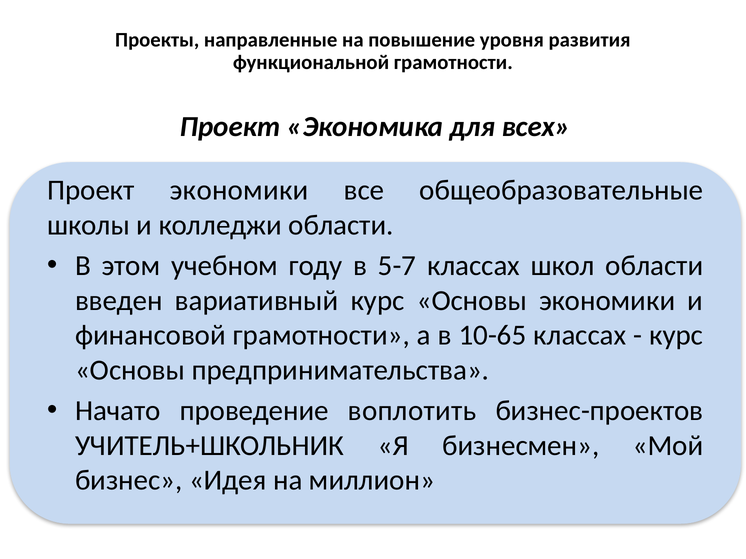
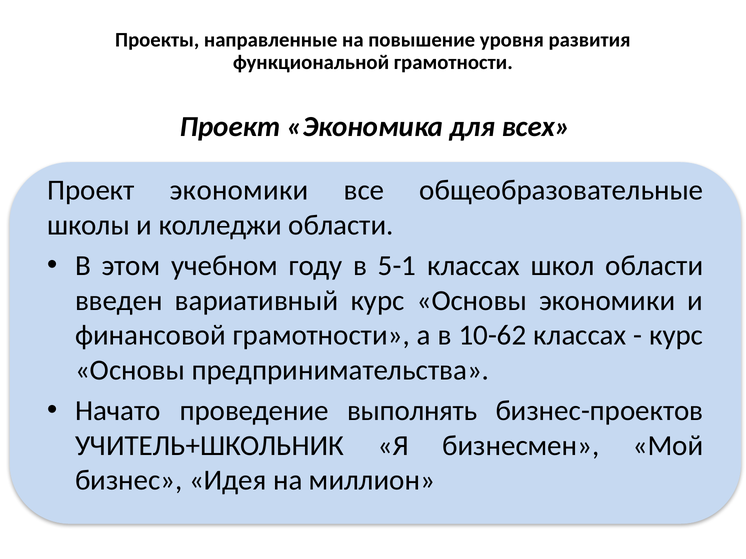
5-7: 5-7 -> 5-1 (397, 266)
10-65: 10-65 -> 10-62 (492, 336)
воплотить: воплотить -> выполнять (412, 411)
